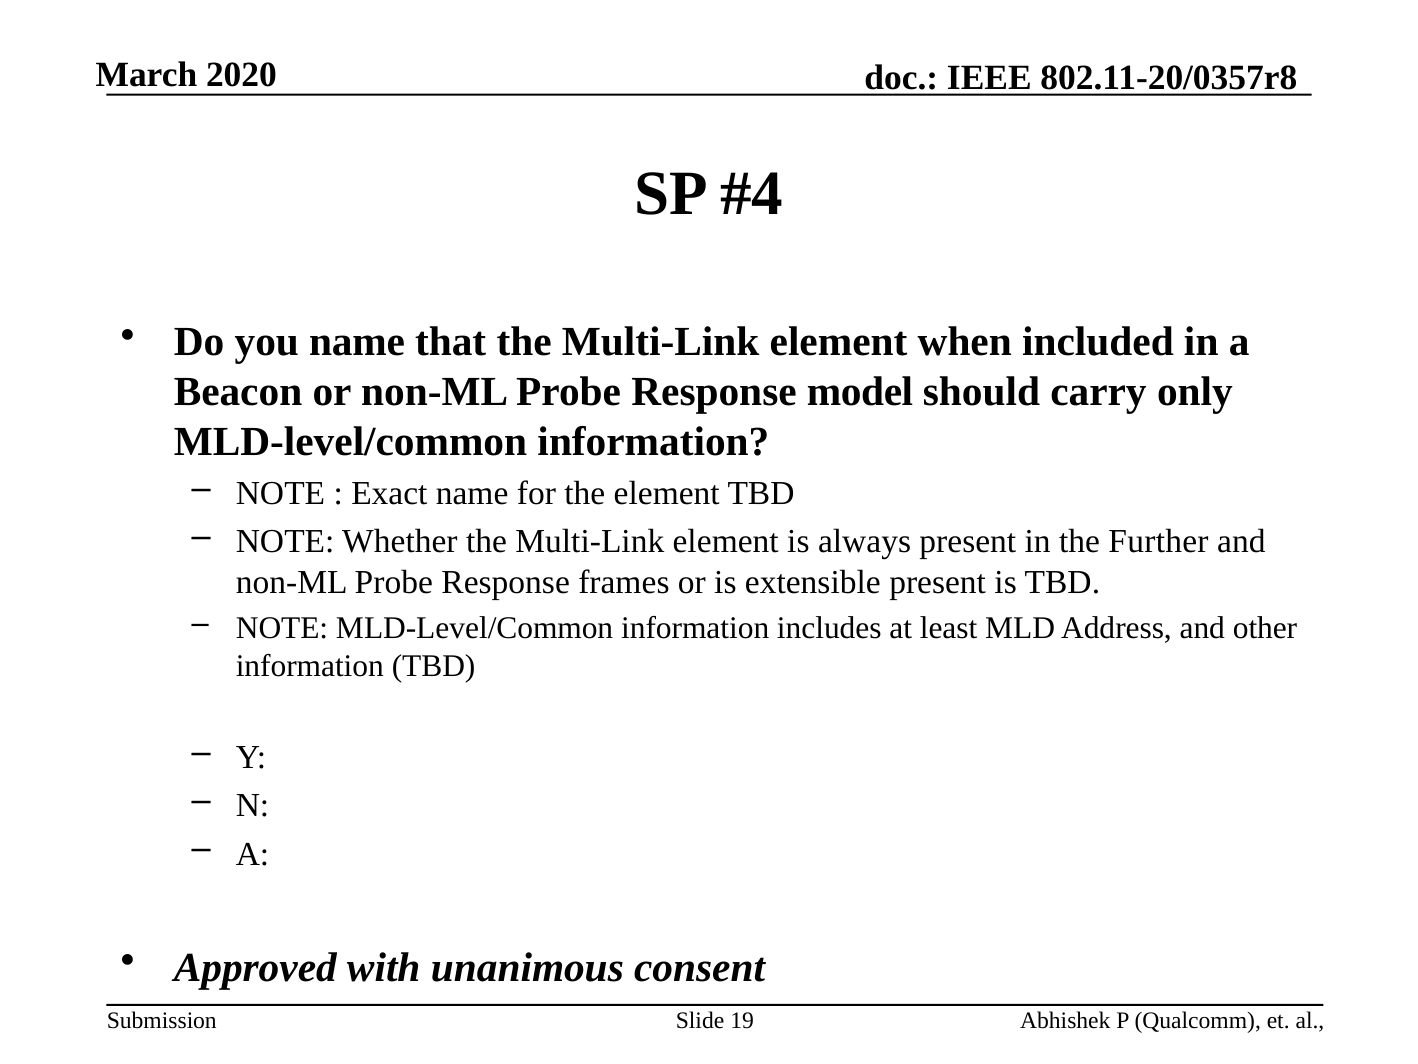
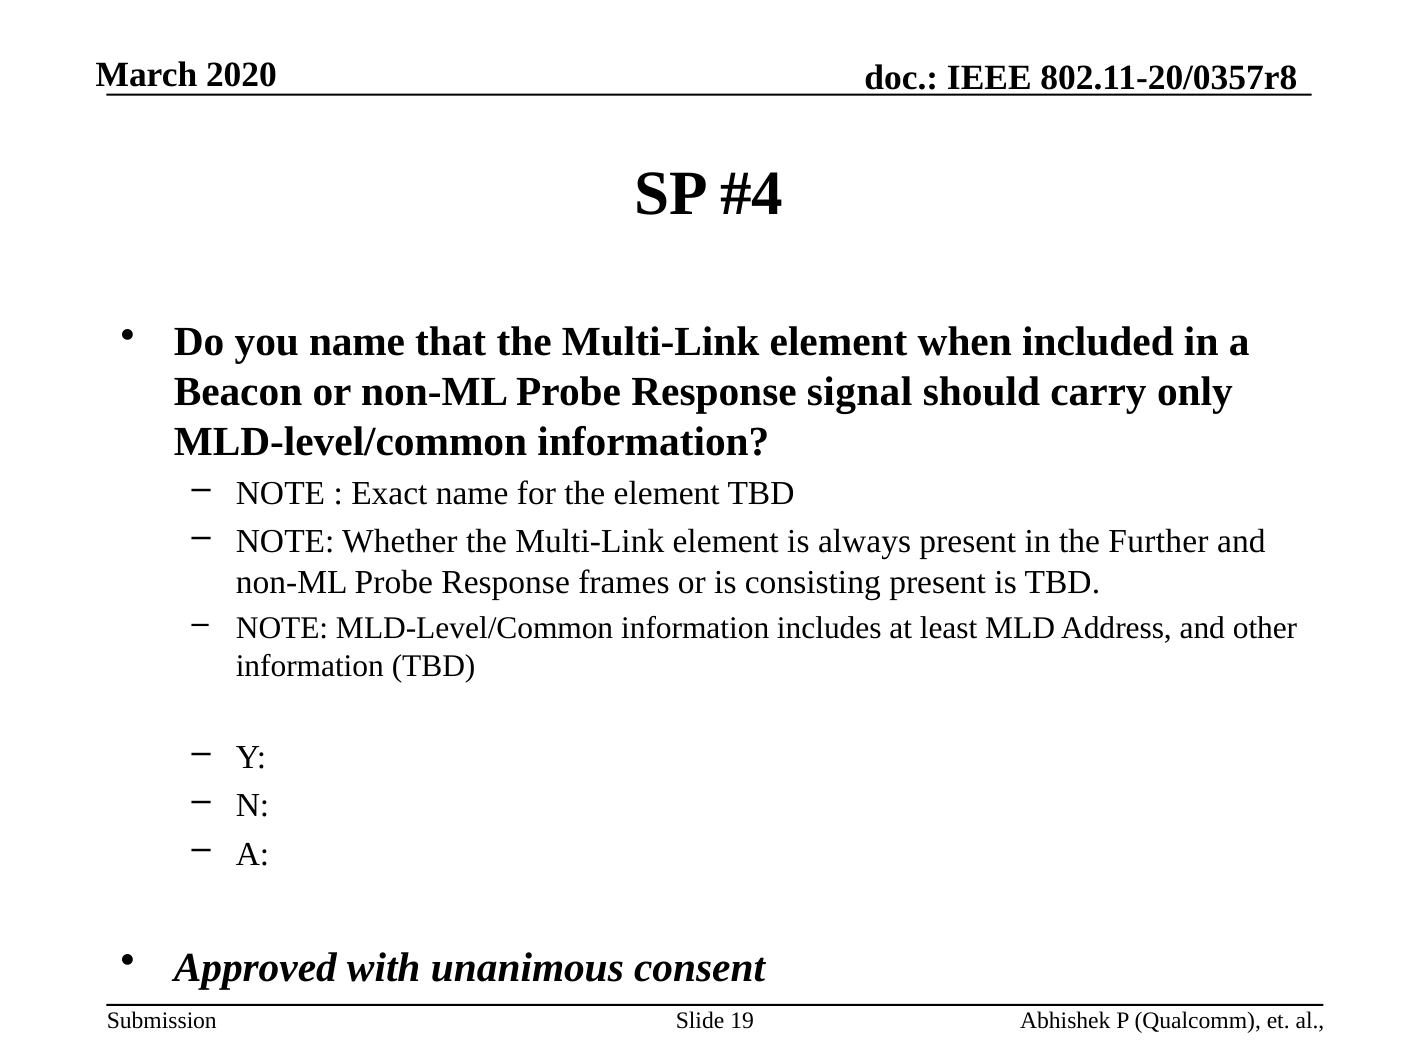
model: model -> signal (860, 392)
extensible: extensible -> consisting (813, 582)
